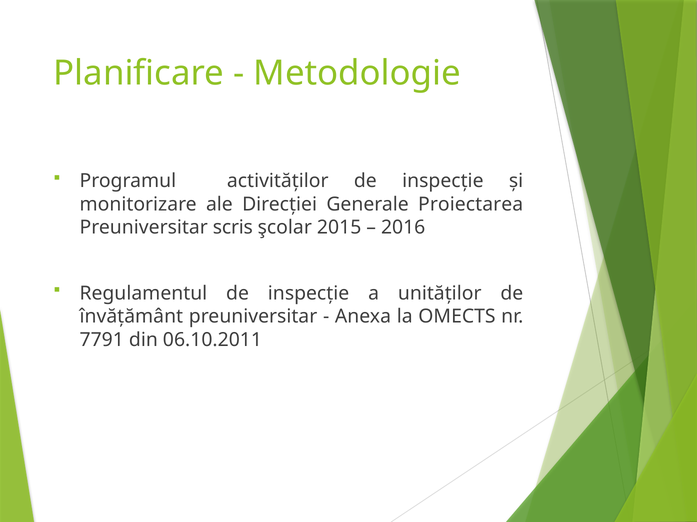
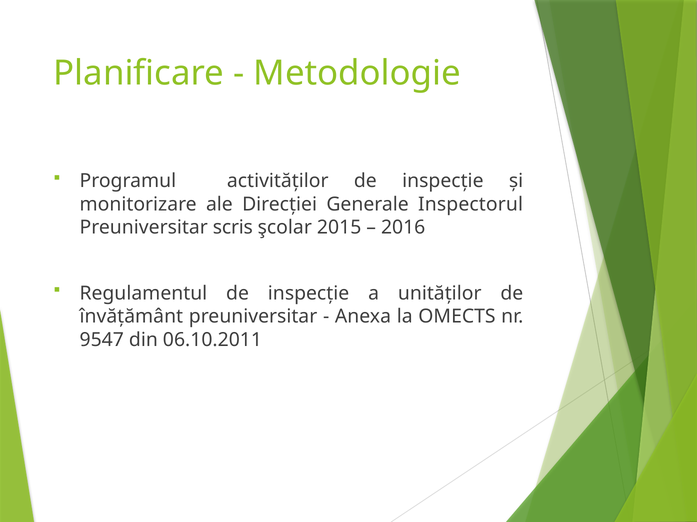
Proiectarea: Proiectarea -> Inspectorul (471, 204)
7791: 7791 -> 9547 (102, 340)
